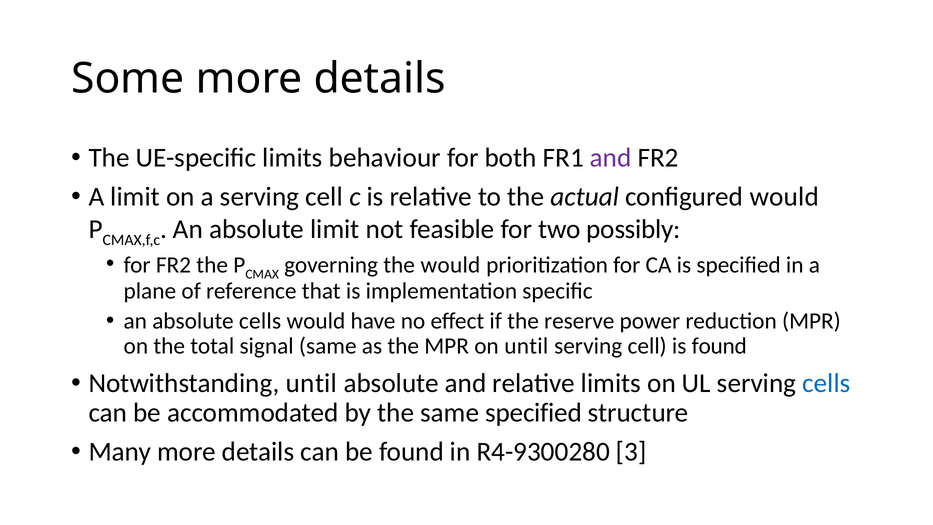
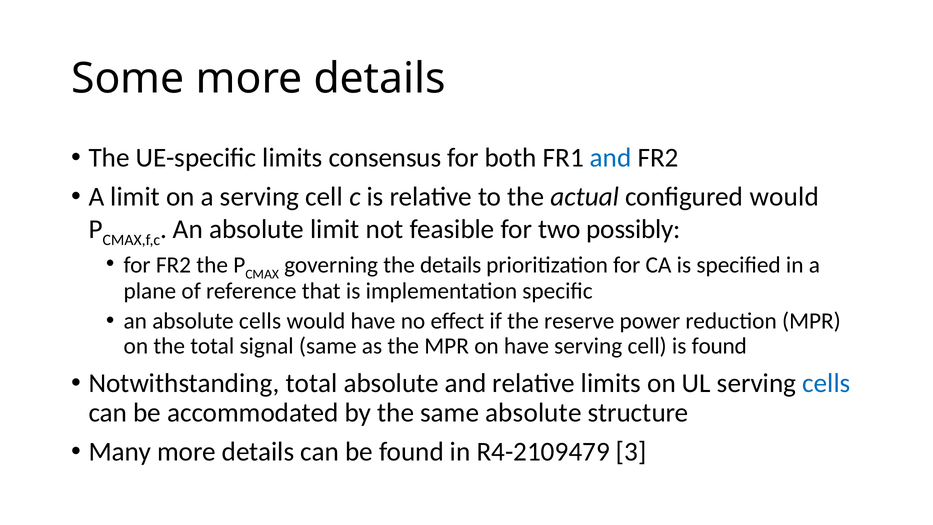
behaviour: behaviour -> consensus (385, 158)
and colour: purple -> blue (611, 158)
the would: would -> details (451, 265)
on until: until -> have (527, 346)
Notwithstanding until: until -> total (312, 383)
same specified: specified -> absolute (533, 412)
R4-9300280: R4-9300280 -> R4-2109479 (543, 451)
